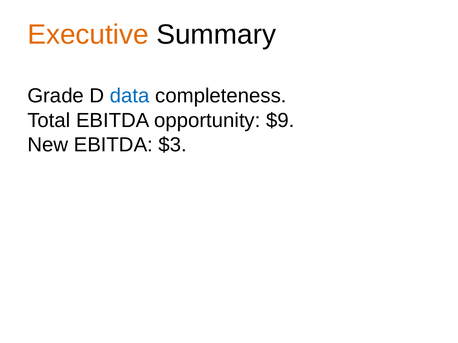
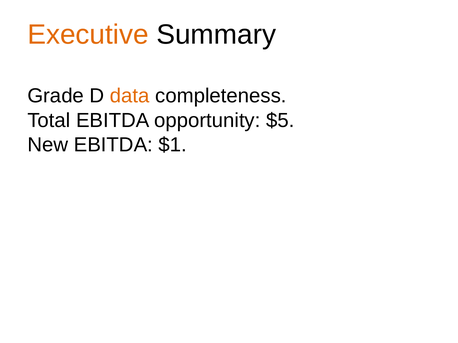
data colour: blue -> orange (130, 96)
$9: $9 -> $5 (280, 120)
$3: $3 -> $1 (173, 145)
